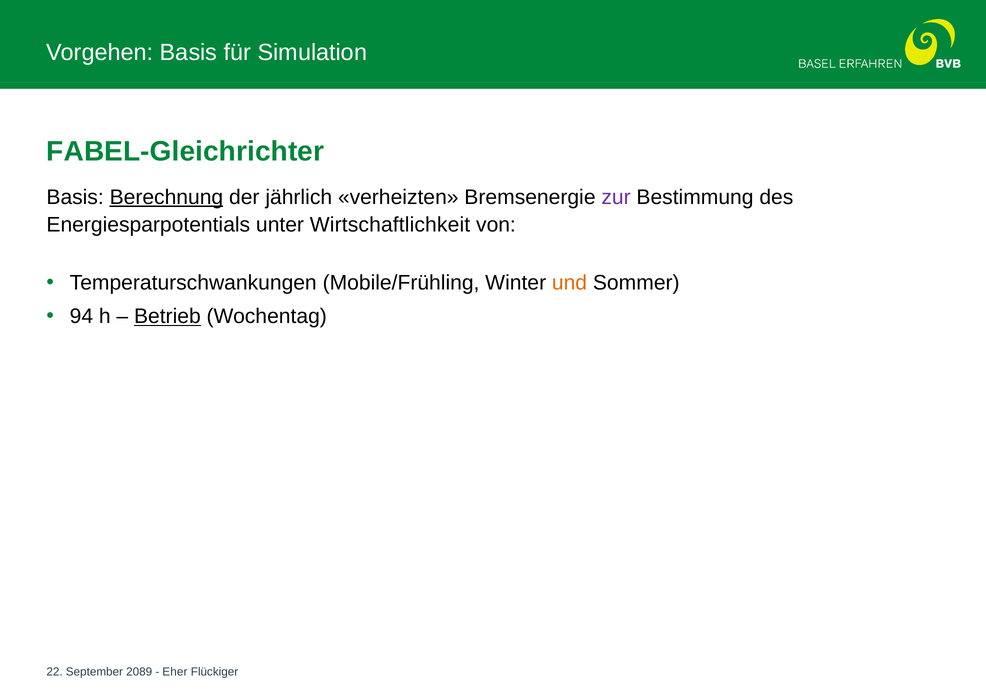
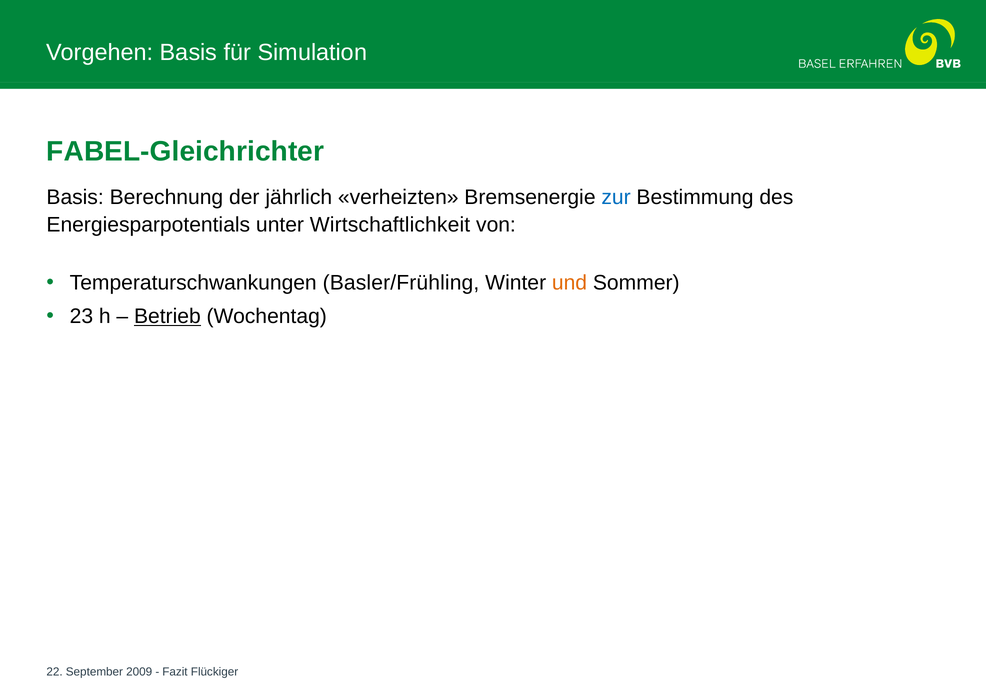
Berechnung underline: present -> none (166, 197)
zur colour: purple -> blue (616, 197)
Mobile/Frühling: Mobile/Frühling -> Basler/Frühling (401, 283)
94: 94 -> 23 (81, 317)
2089: 2089 -> 2009 (139, 672)
Eher: Eher -> Fazit (175, 672)
